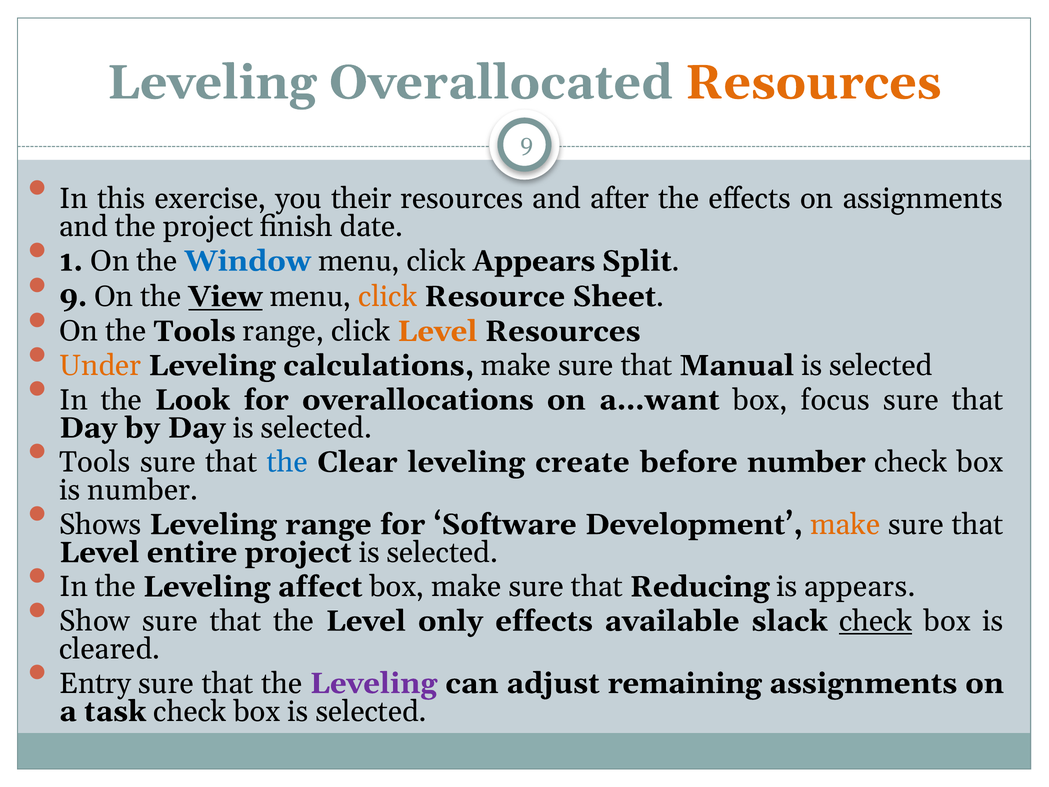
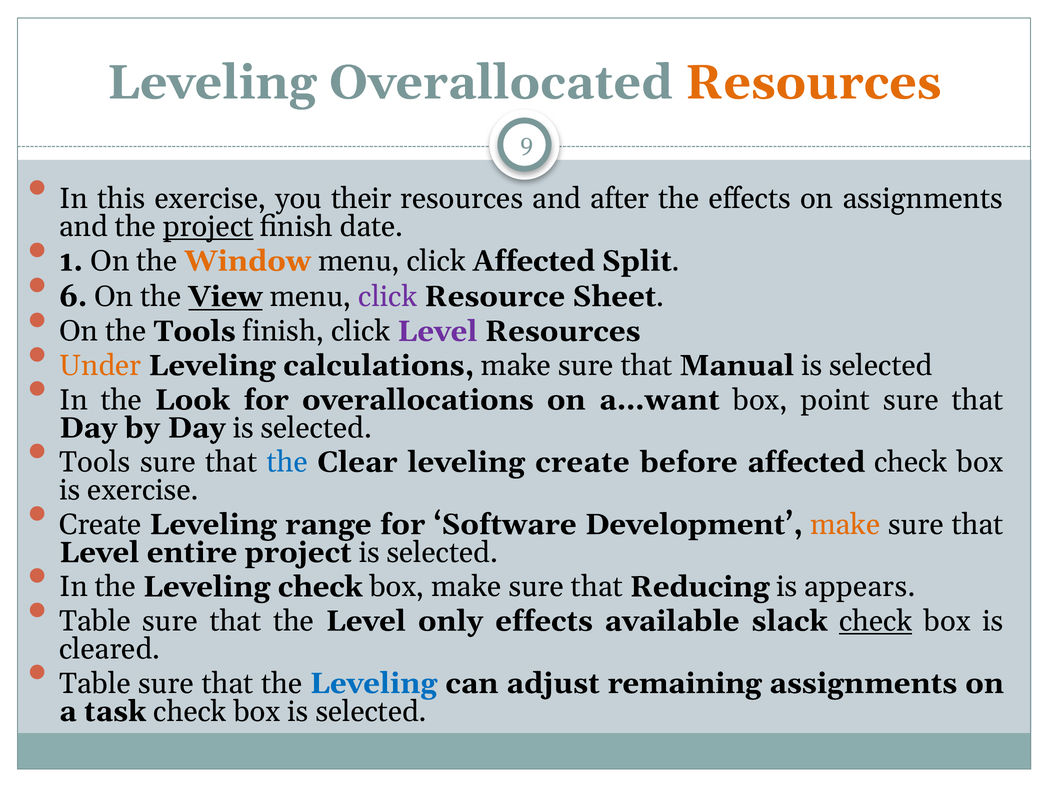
project underline: none -> present (208, 227)
Window colour: blue -> orange (248, 261)
click Appears: Appears -> Affected (534, 261)
9: 9 -> 6 (73, 296)
click colour: orange -> purple (388, 296)
Tools range: range -> finish (283, 331)
Level colour: orange -> purple (437, 331)
focus: focus -> point (835, 400)
before number: number -> affected (806, 462)
is number: number -> exercise (143, 490)
Shows: Shows -> Create (100, 524)
Leveling affect: affect -> check (320, 587)
Show: Show -> Table (95, 621)
Entry: Entry -> Table (95, 683)
Leveling colour: purple -> blue (374, 683)
